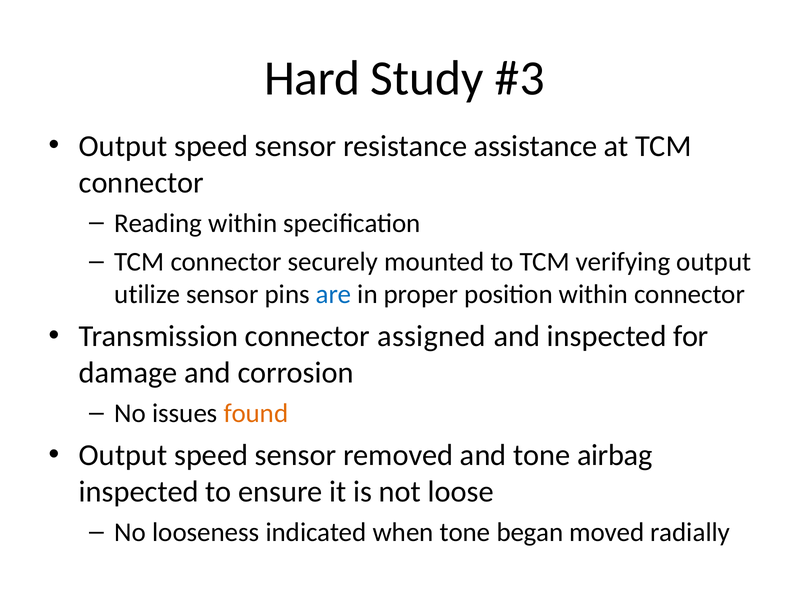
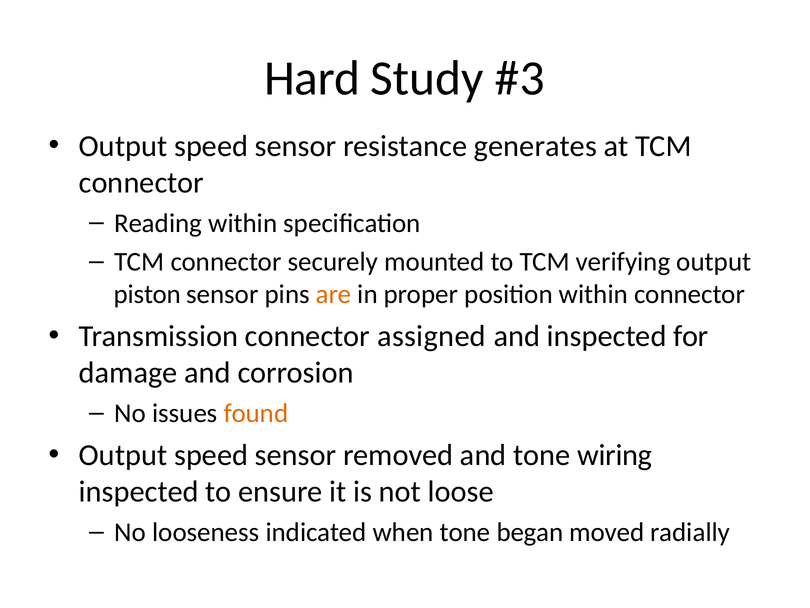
assistance: assistance -> generates (535, 146)
utilize: utilize -> piston (147, 294)
are colour: blue -> orange (334, 294)
airbag: airbag -> wiring (615, 455)
